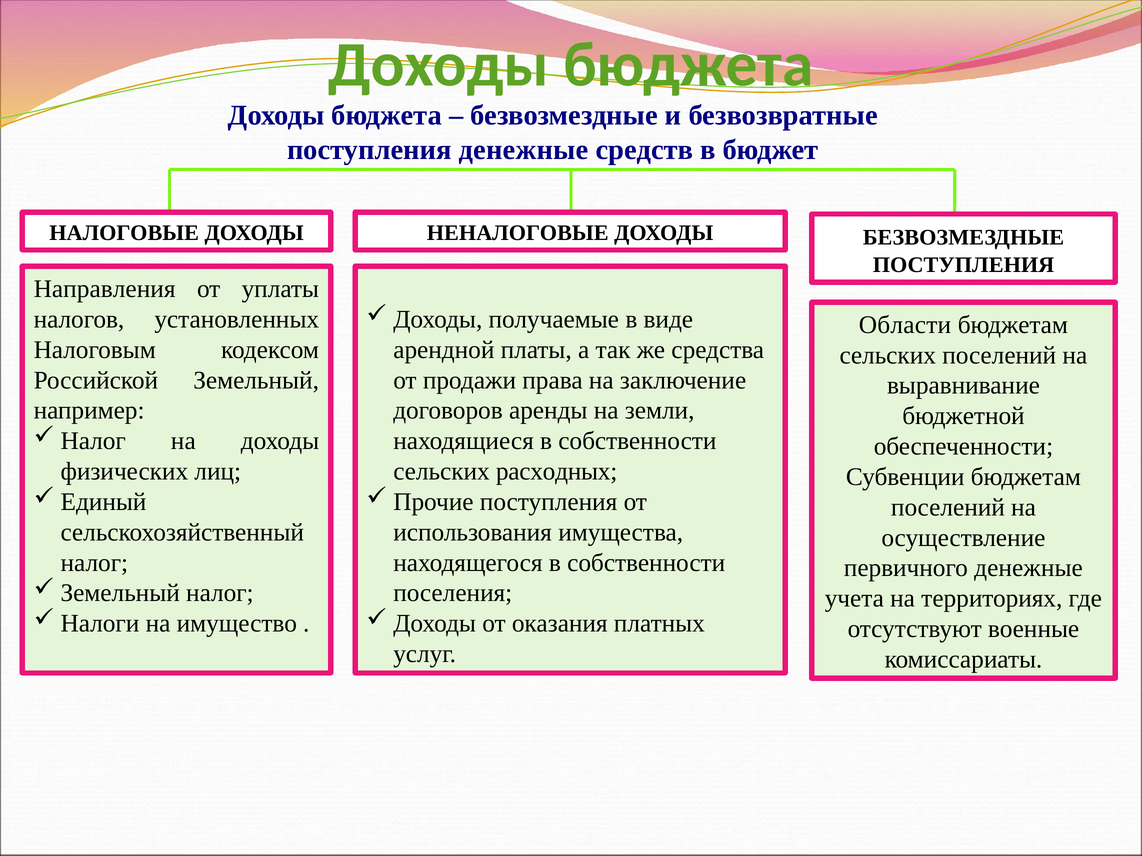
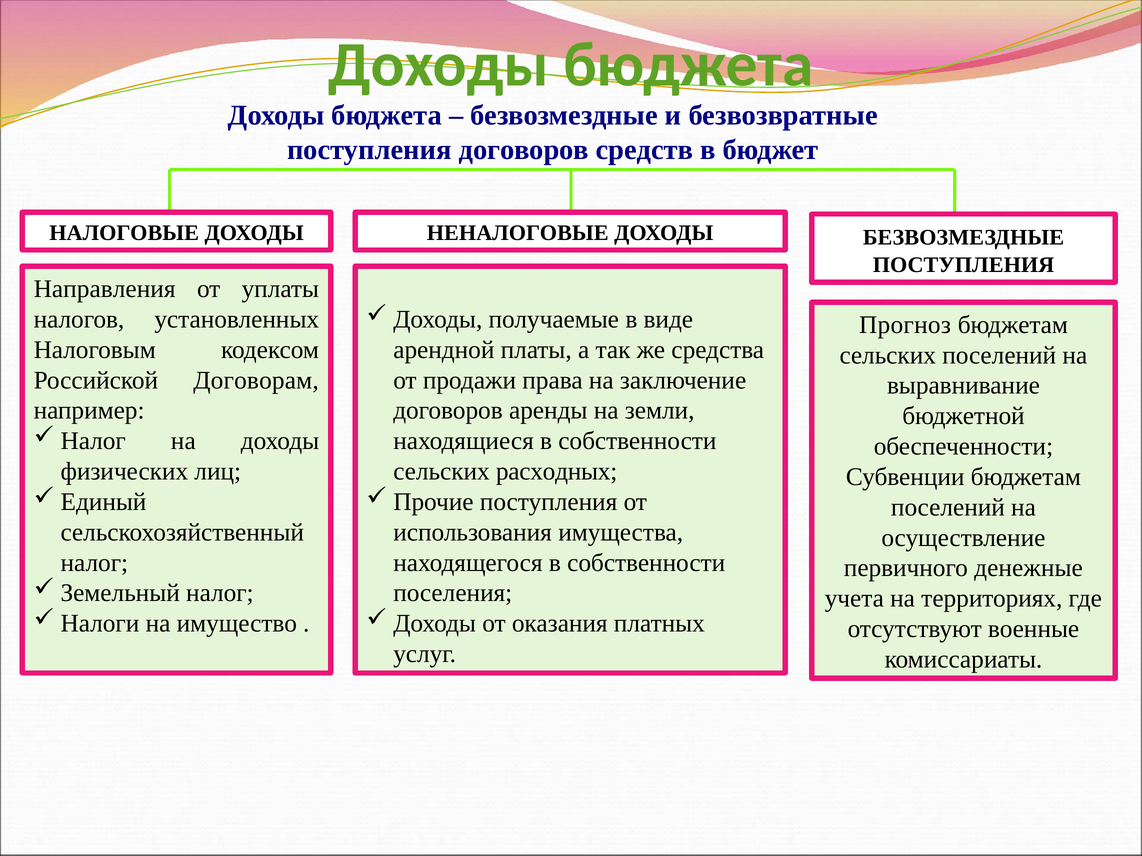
поступления денежные: денежные -> договоров (524, 150)
Области: Области -> Прогноз (905, 325)
Земельный: Земельный -> Договорам (256, 380)
